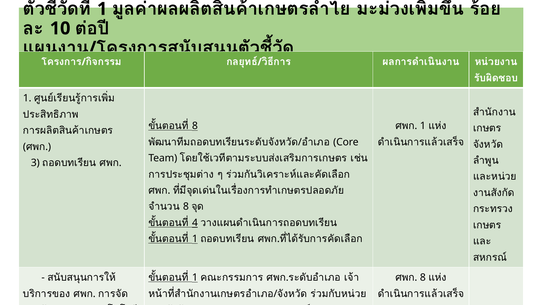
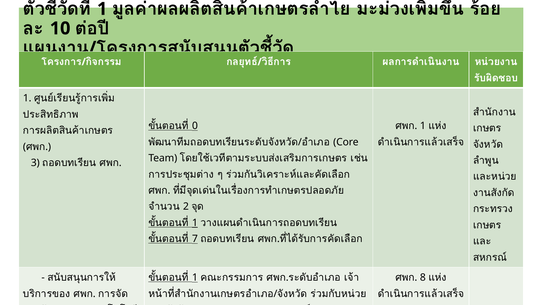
8: 8 -> 0 (195, 126)
8: 8 -> 2 (186, 207)
4: 4 -> 1 (195, 223)
1: 1 -> 7 (195, 239)
